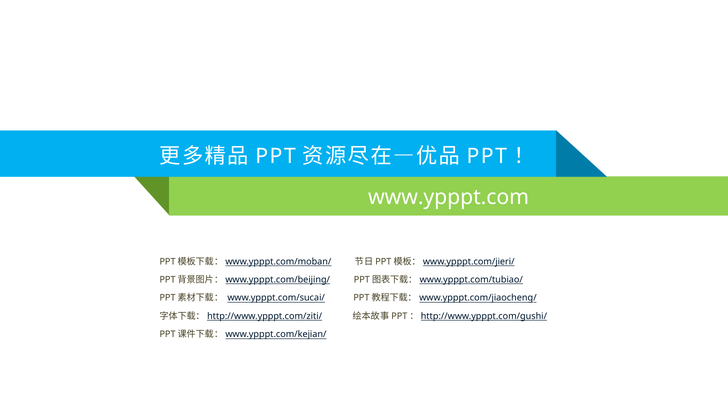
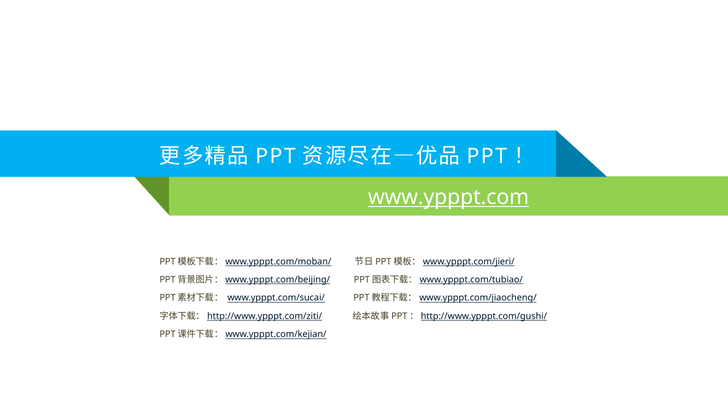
www.ypppt.com underline: none -> present (449, 197)
